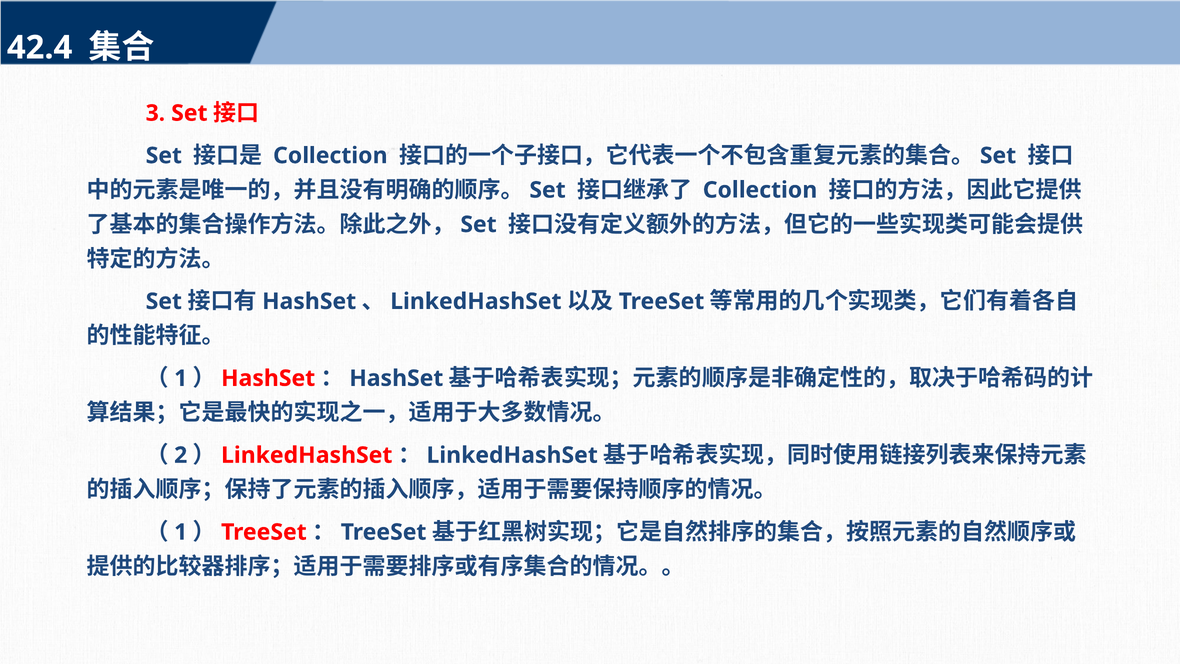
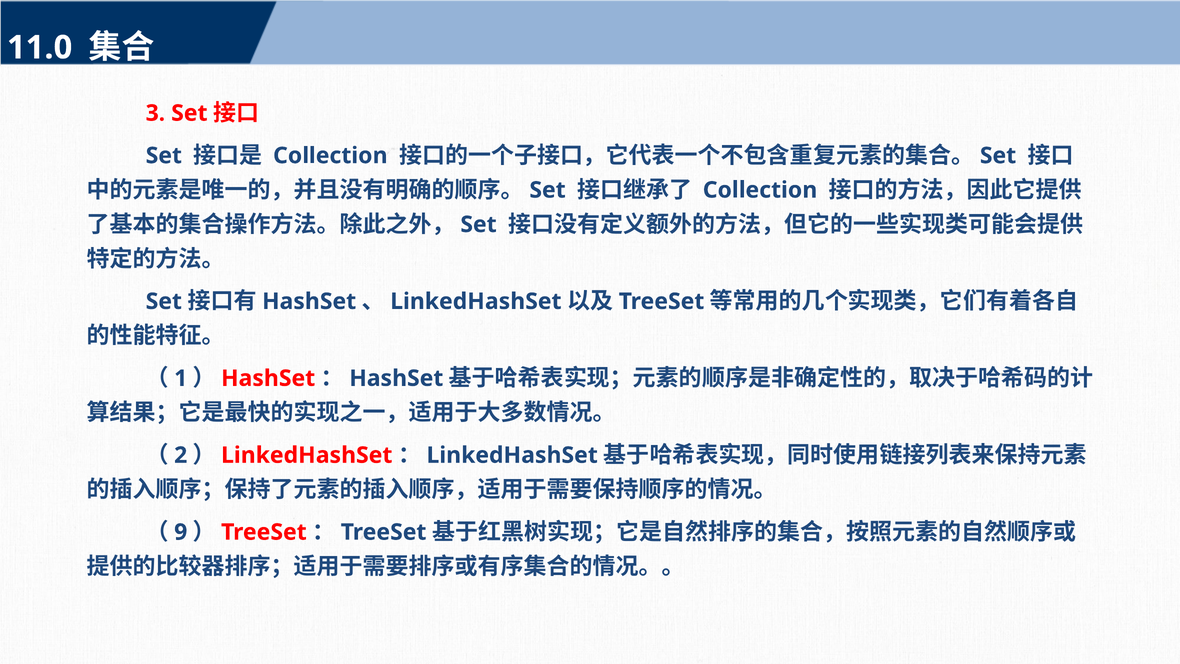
42.4: 42.4 -> 11.0 (40, 48)
1: 1 -> 9 (181, 532)
